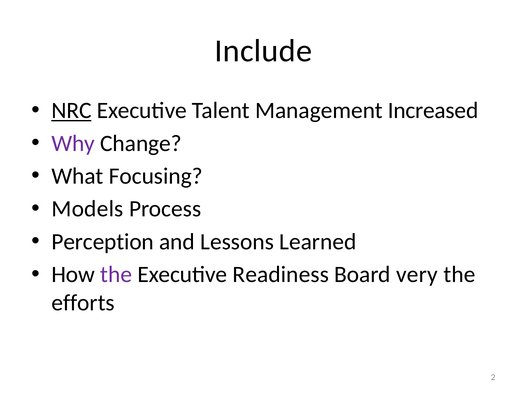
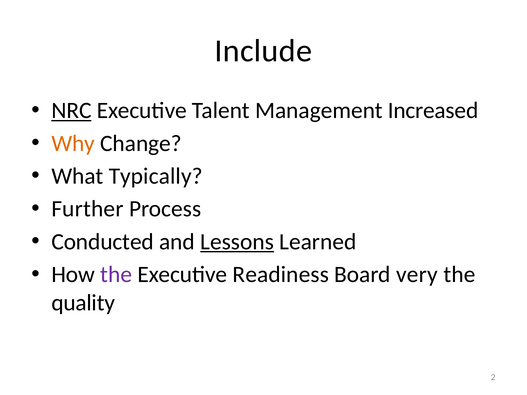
Why colour: purple -> orange (73, 143)
Focusing: Focusing -> Typically (156, 176)
Models: Models -> Further (87, 209)
Perception: Perception -> Conducted (103, 242)
Lessons underline: none -> present (237, 242)
efforts: efforts -> quality (83, 303)
